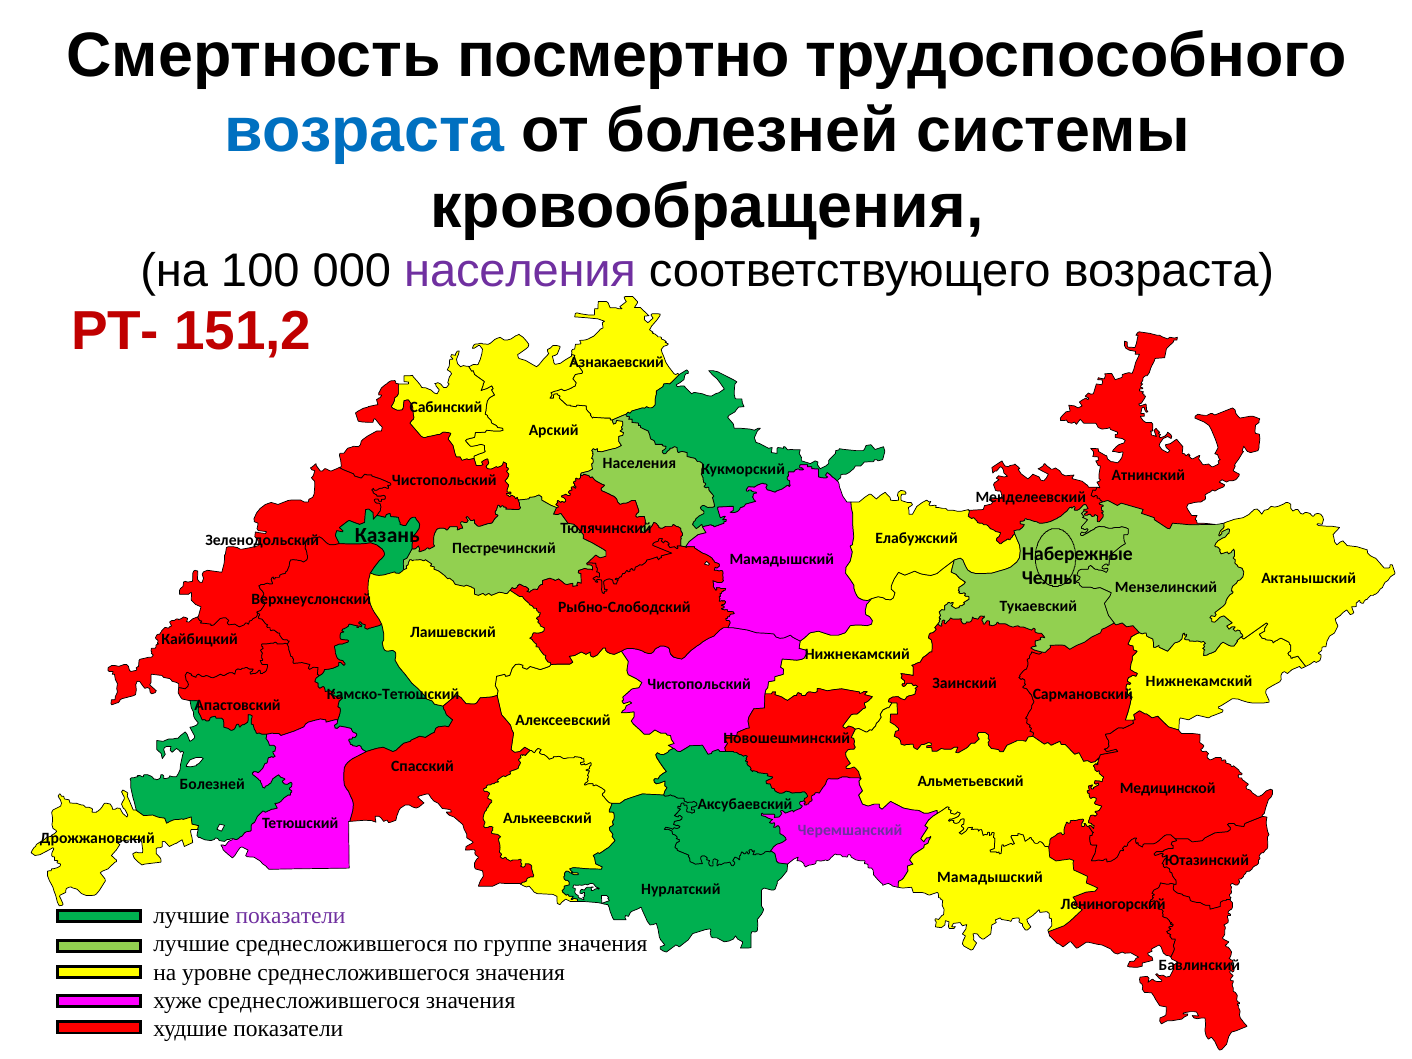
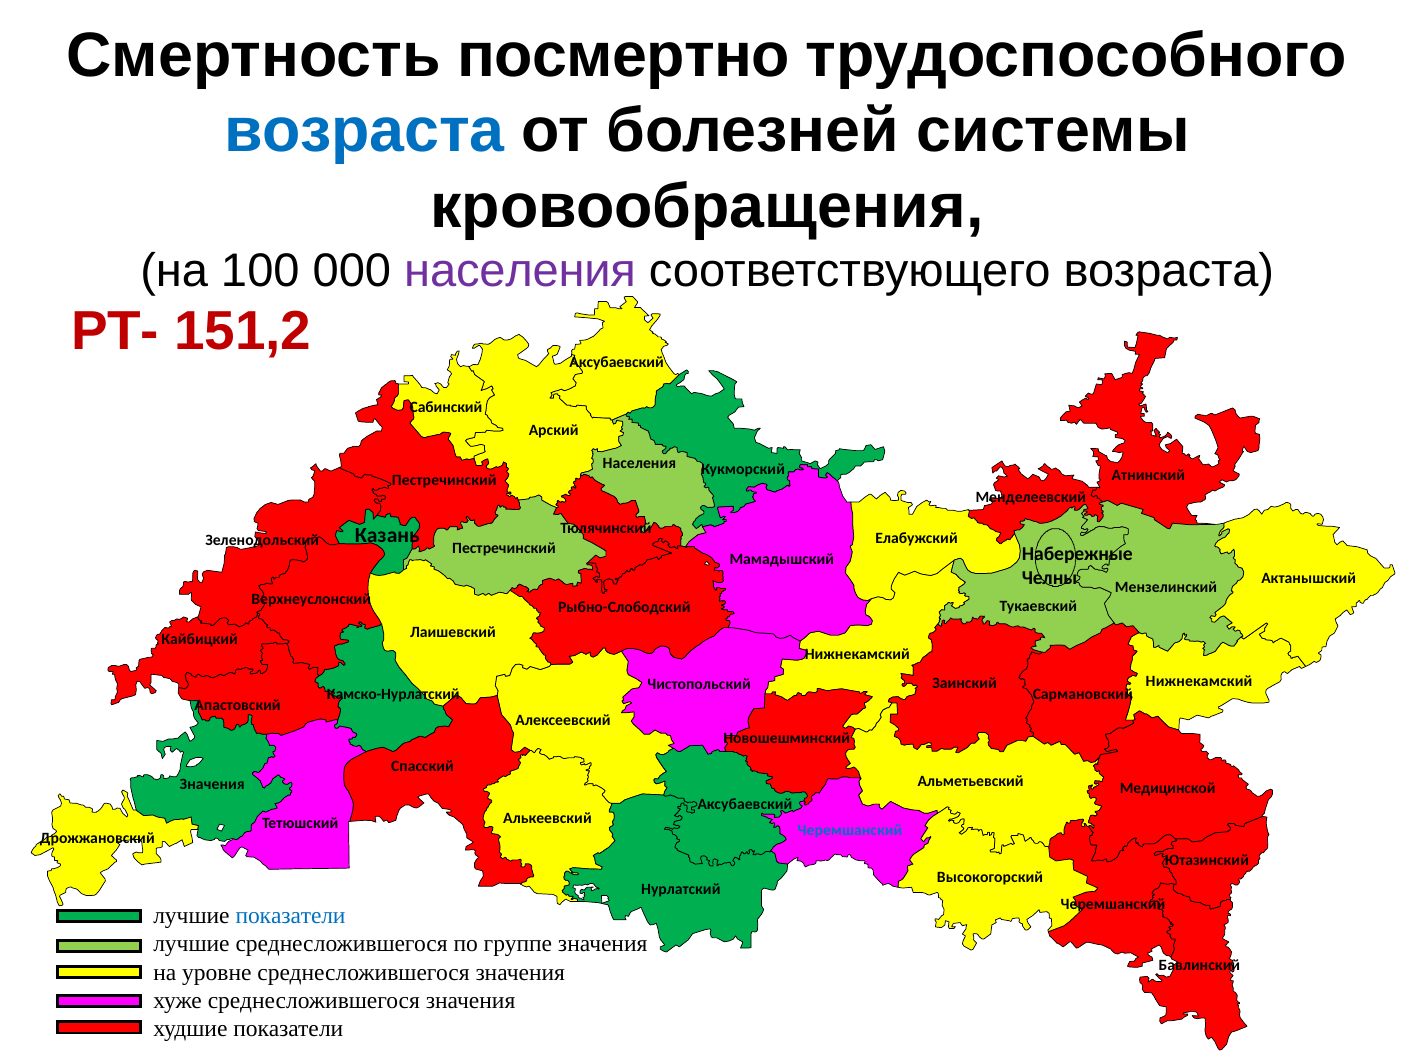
Азнакаевский: Азнакаевский -> Аксубаевский (617, 363)
Чистопольский: Чистопольский -> Пестречинский (444, 480)
Камско-Тетюшский: Камско-Тетюшский -> Камско-Нурлатский (393, 695)
Болезней: Болезней -> Значения (212, 785)
Черемшанский colour: purple -> blue (850, 830)
Мамадышский: Мамадышский -> Высокогорский (990, 877)
Лениногорский: Лениногорский -> Черемшанский (1113, 905)
показатели colour: purple -> blue (291, 916)
